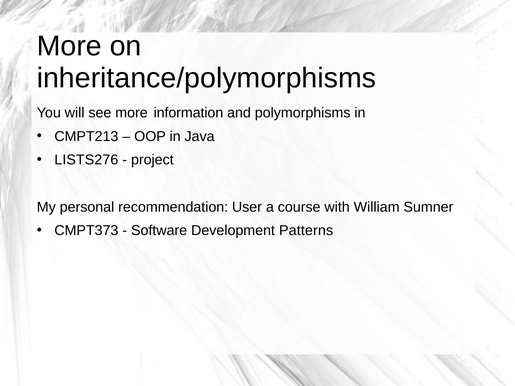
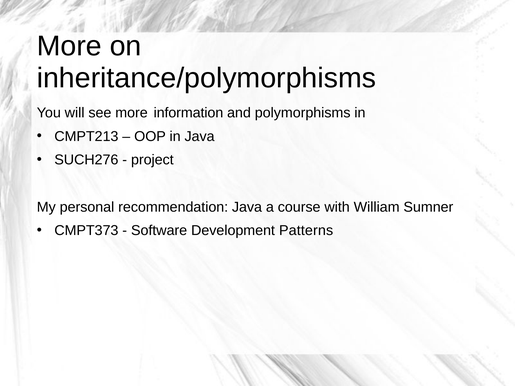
LISTS276: LISTS276 -> SUCH276 (86, 160)
recommendation User: User -> Java (247, 207)
